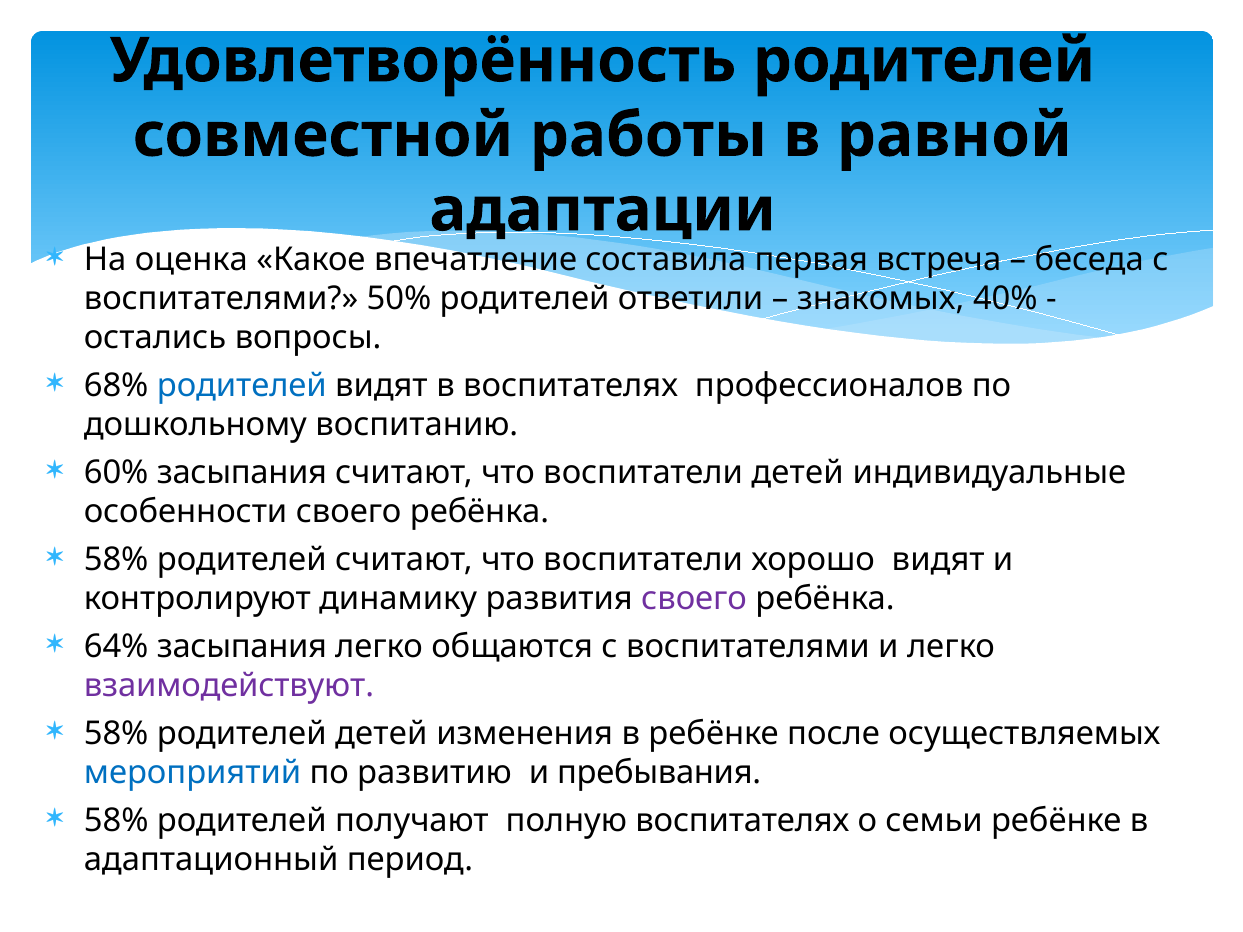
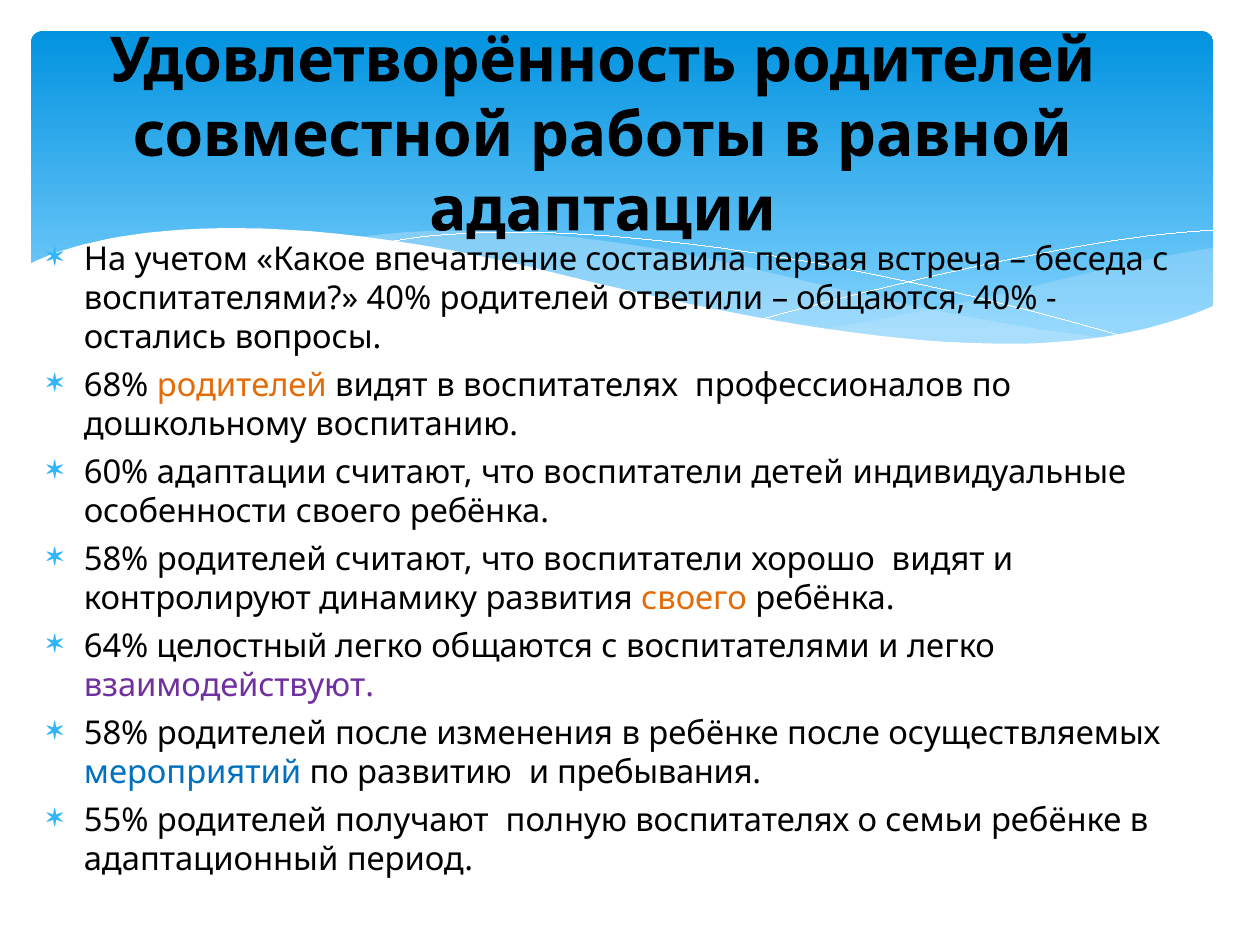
оценка: оценка -> учетом (191, 259)
воспитателями 50%: 50% -> 40% (399, 299)
знакомых: знакомых -> общаются (881, 299)
родителей colour: blue -> orange (242, 386)
60% засыпания: засыпания -> адаптации (242, 473)
своего colour: purple -> orange (694, 599)
64% засыпания: засыпания -> целостный (242, 647)
родителей детей: детей -> после (381, 734)
58%: 58% -> 55% (116, 820)
